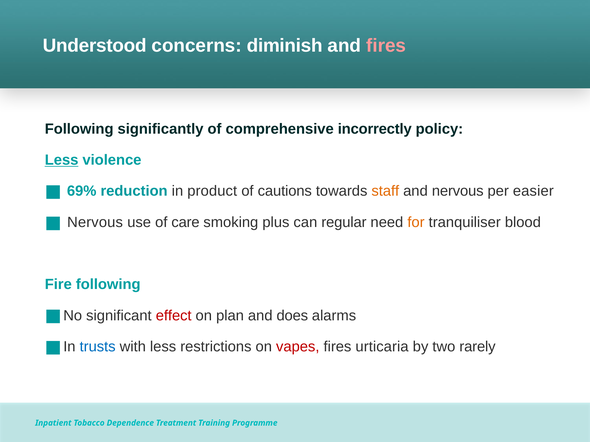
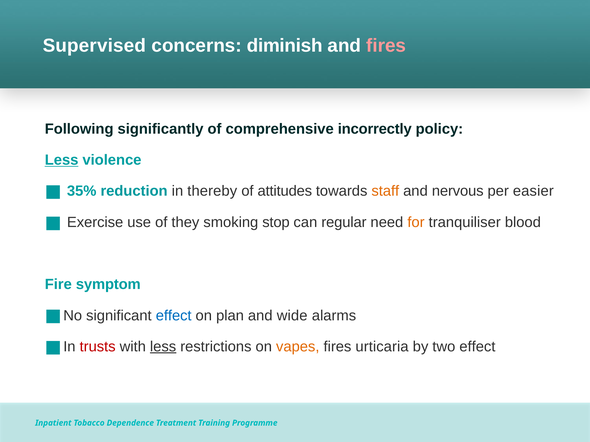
Understood: Understood -> Supervised (94, 46)
69%: 69% -> 35% (82, 191)
product: product -> thereby (212, 191)
cautions: cautions -> attitudes (285, 191)
Nervous: Nervous -> Exercise (95, 222)
care: care -> they (185, 222)
plus: plus -> stop (276, 222)
Fire following: following -> symptom (108, 285)
effect colour: red -> blue (174, 316)
does: does -> wide (292, 316)
trusts colour: blue -> red (98, 347)
less underline: none -> present (163, 347)
vapes colour: red -> orange (298, 347)
two rarely: rarely -> effect (477, 347)
